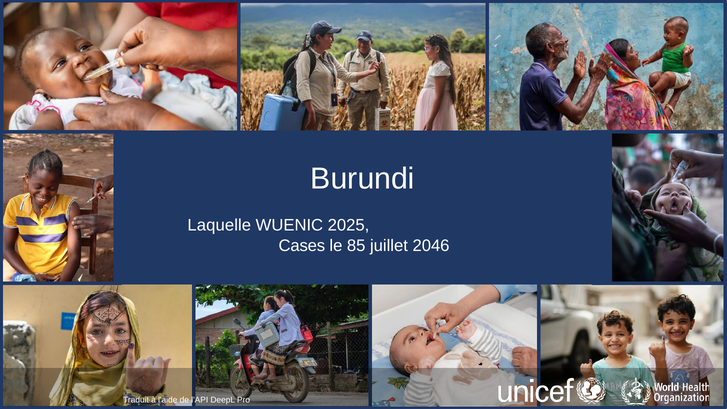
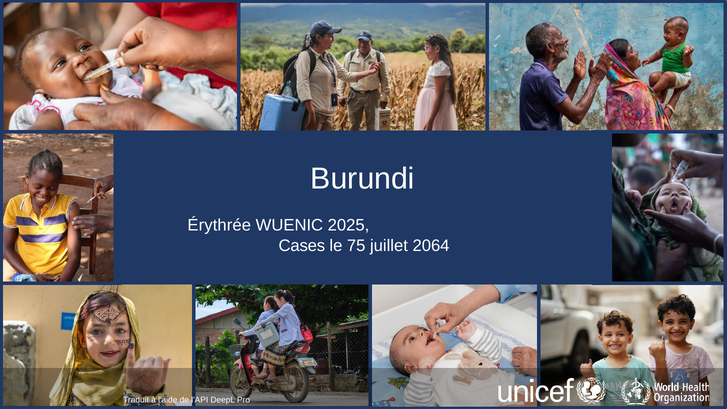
Laquelle: Laquelle -> Érythrée (219, 225)
85: 85 -> 75 (356, 246)
2046: 2046 -> 2064 (431, 246)
